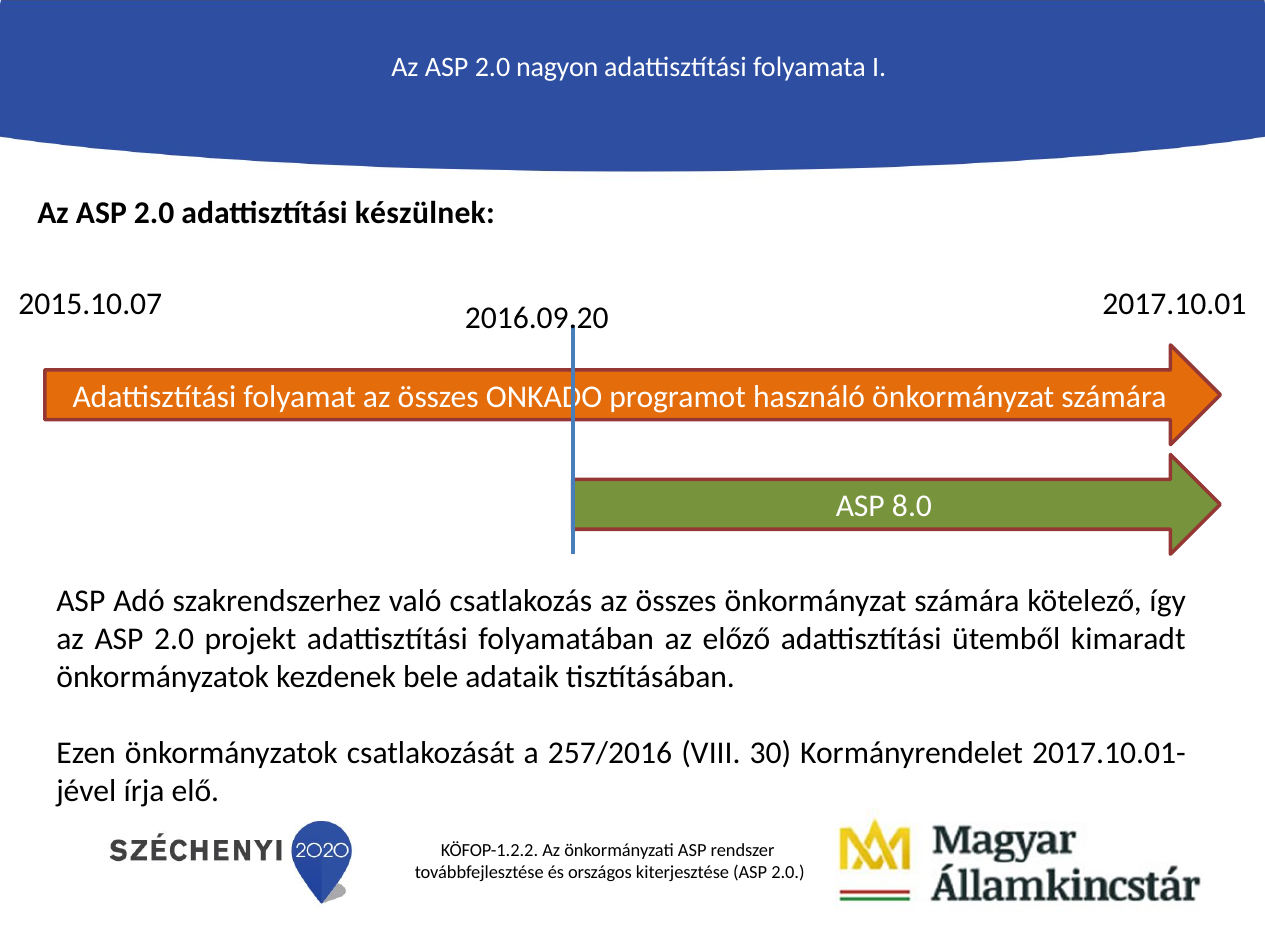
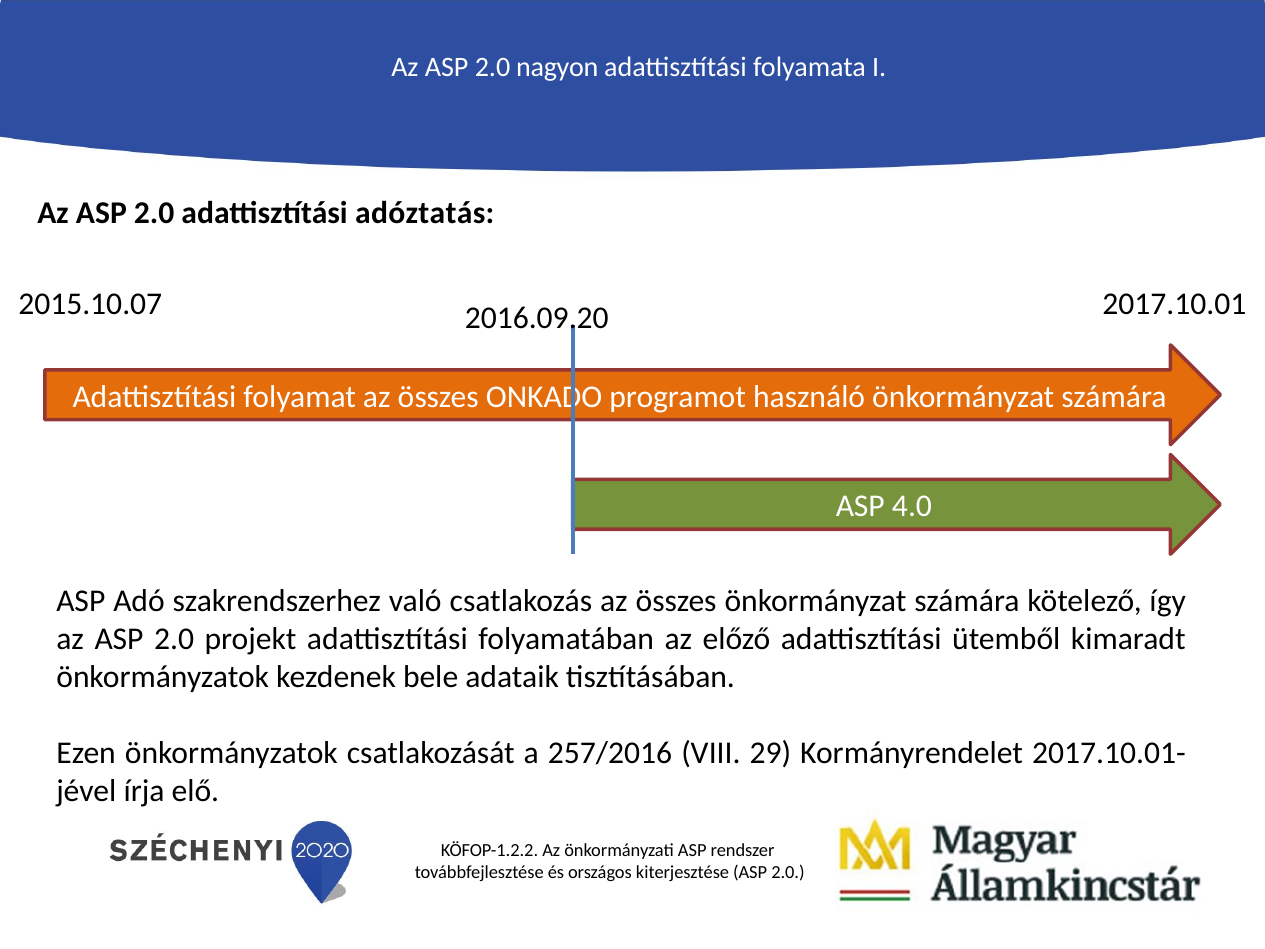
készülnek: készülnek -> adóztatás (425, 213)
8.0: 8.0 -> 4.0 (912, 506)
30: 30 -> 29 (770, 753)
